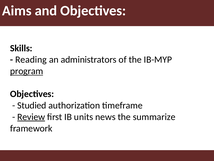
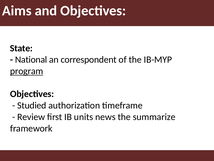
Skills: Skills -> State (21, 48)
Reading: Reading -> National (31, 59)
administrators: administrators -> correspondent (89, 59)
Review underline: present -> none (31, 117)
